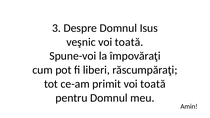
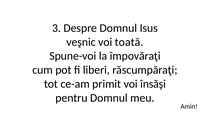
primit voi toată: toată -> însăşi (153, 84)
